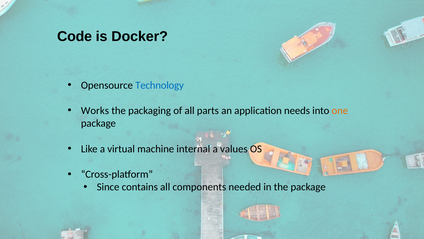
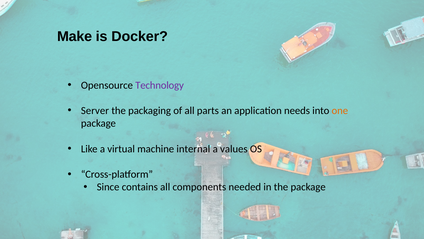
Code: Code -> Make (75, 37)
Technology colour: blue -> purple (160, 85)
Works: Works -> Server (95, 110)
